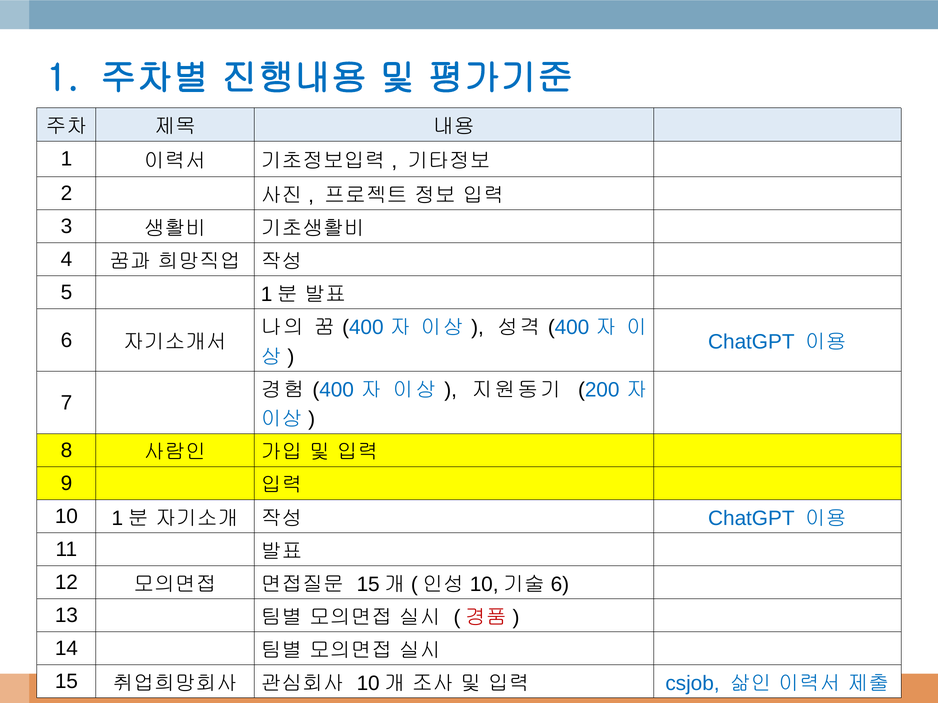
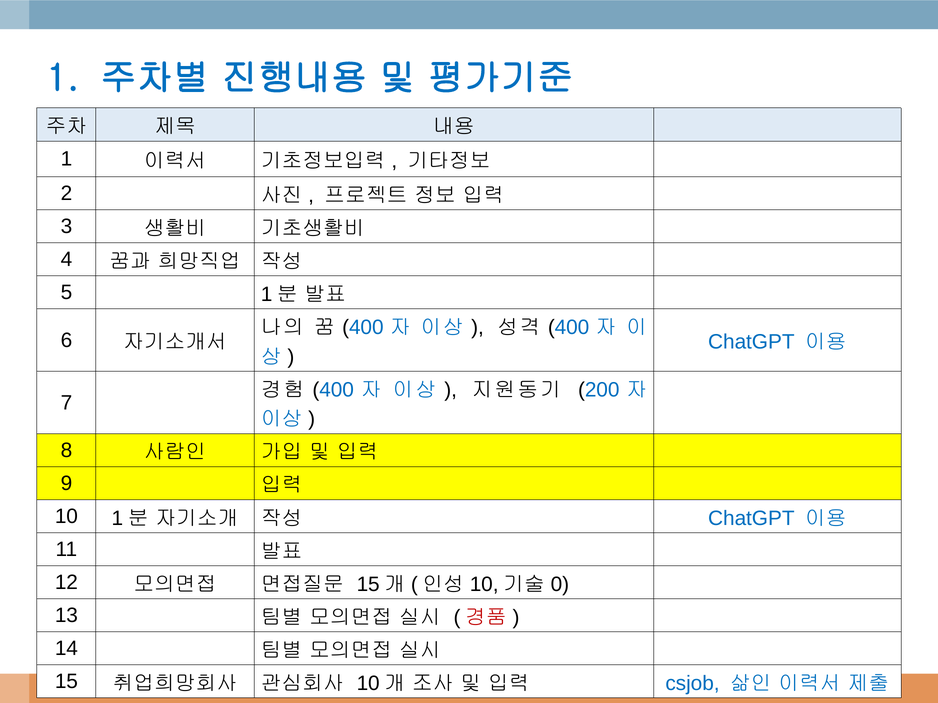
6: 6 -> 0 (560, 585)
